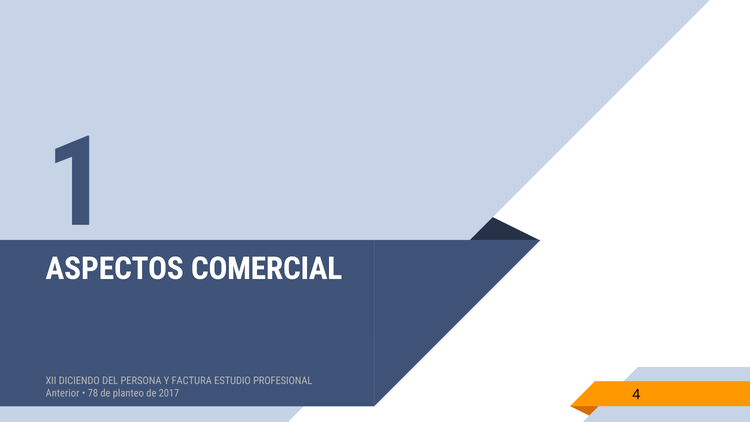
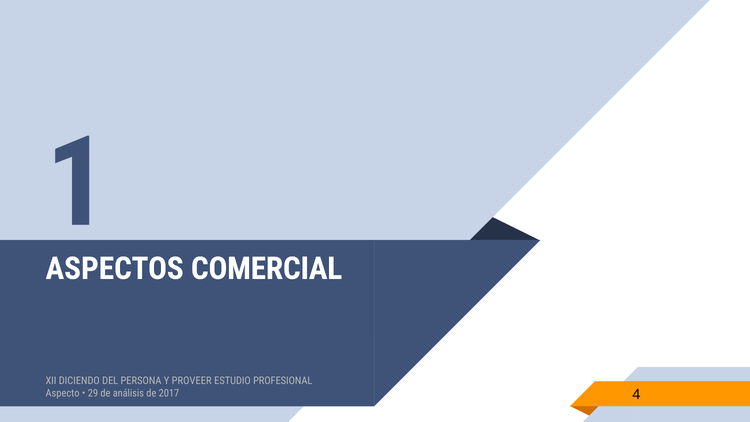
FACTURA: FACTURA -> PROVEER (192, 381)
Anterior: Anterior -> Aspecto (63, 393)
78: 78 -> 29 (93, 393)
planteo: planteo -> análisis (128, 393)
